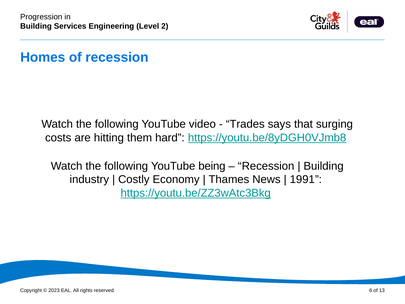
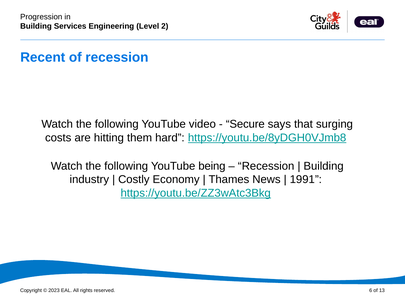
Homes: Homes -> Recent (43, 57)
Trades: Trades -> Secure (245, 124)
